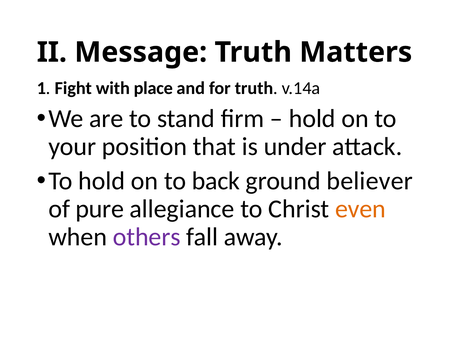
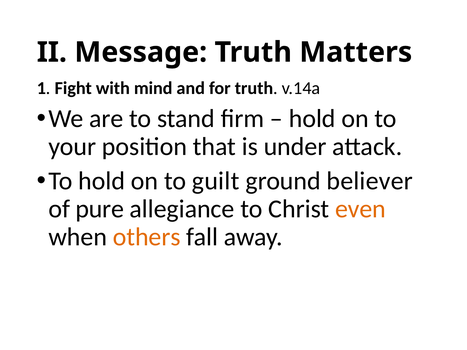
place: place -> mind (153, 88)
back: back -> guilt (216, 181)
others colour: purple -> orange (147, 237)
